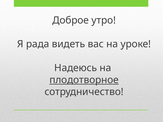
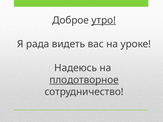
утро underline: none -> present (104, 20)
